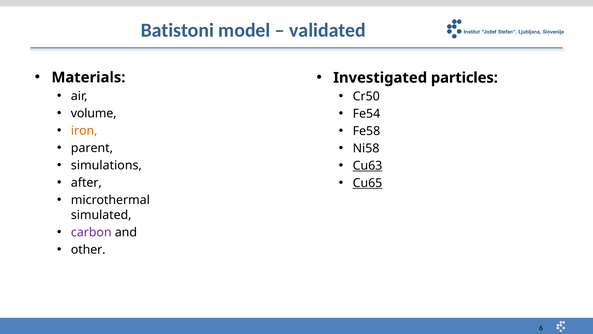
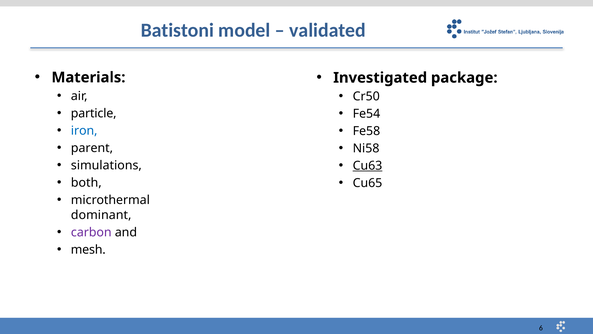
particles: particles -> package (464, 78)
volume: volume -> particle (94, 113)
iron colour: orange -> blue (84, 131)
after: after -> both (86, 183)
Cu65 underline: present -> none (368, 183)
simulated: simulated -> dominant (101, 215)
other: other -> mesh (88, 249)
